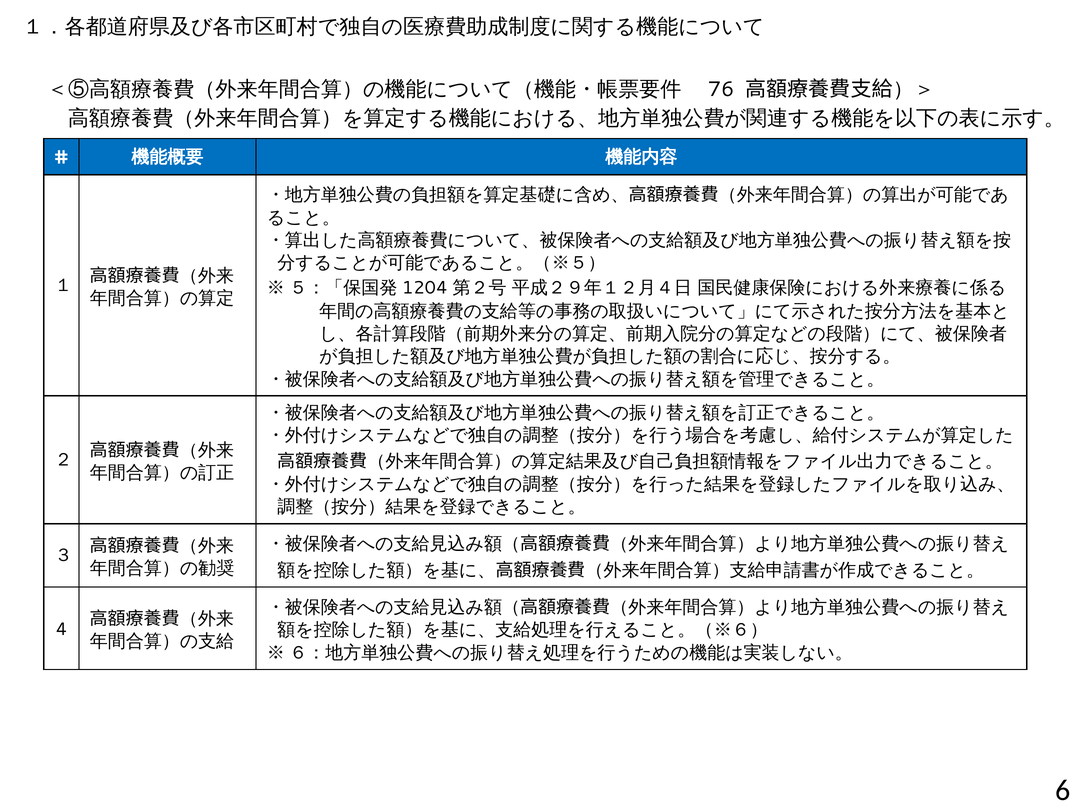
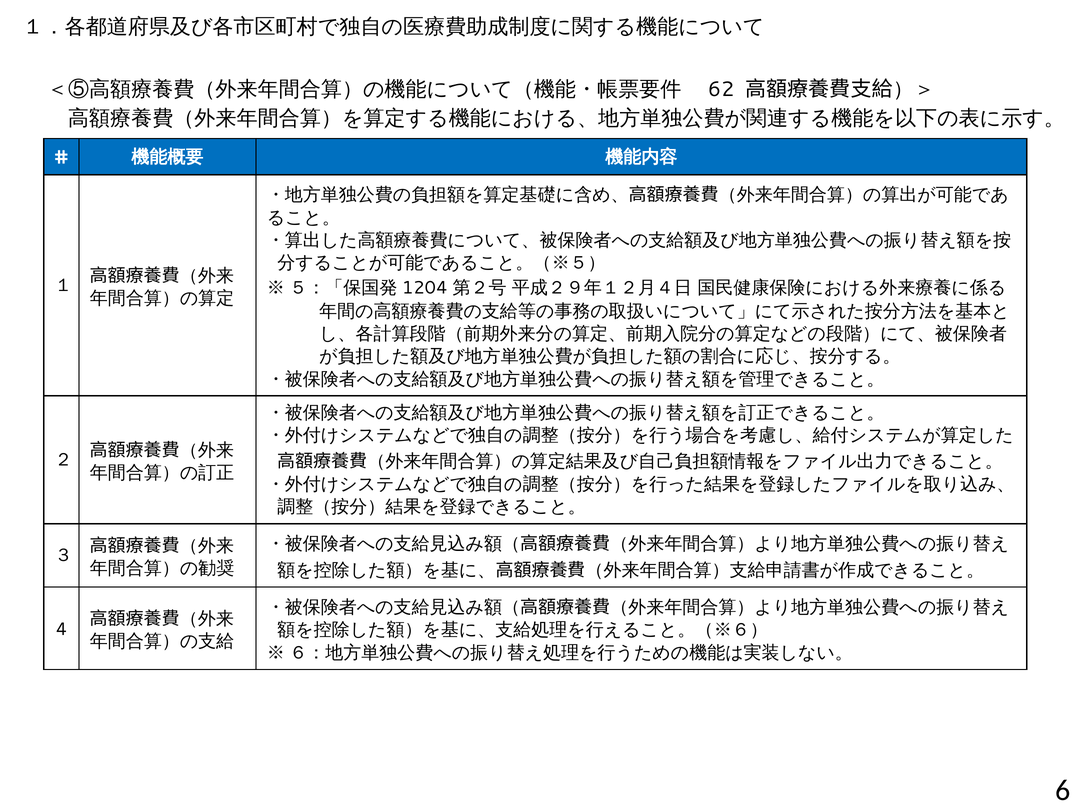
76: 76 -> 62 (721, 89)
